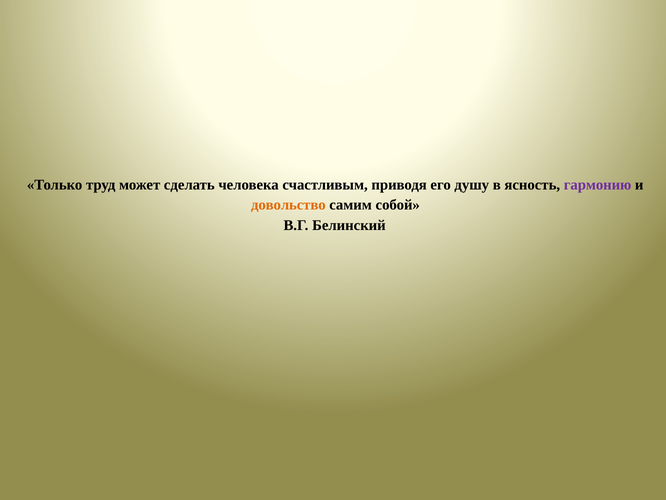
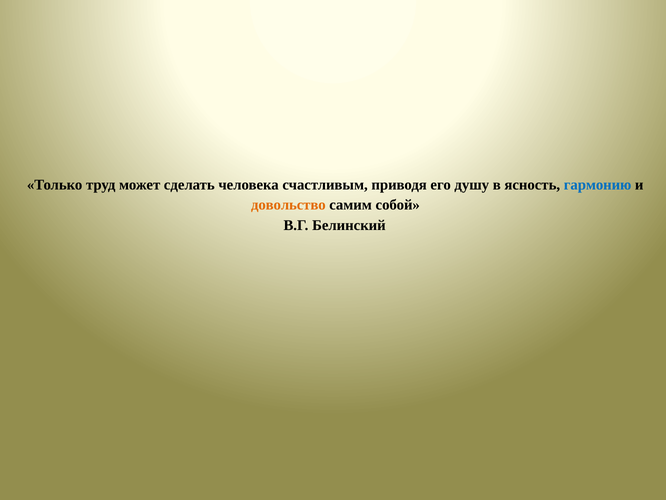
гармонию colour: purple -> blue (598, 184)
